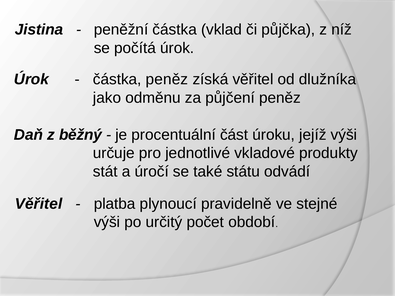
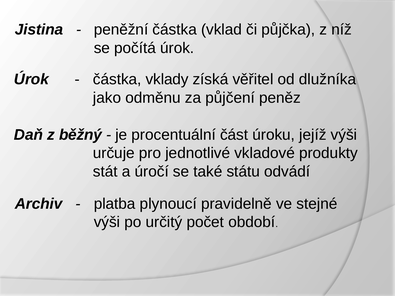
částka peněz: peněz -> vklady (167, 79)
Věřitel: Věřitel -> Archiv (39, 204)
